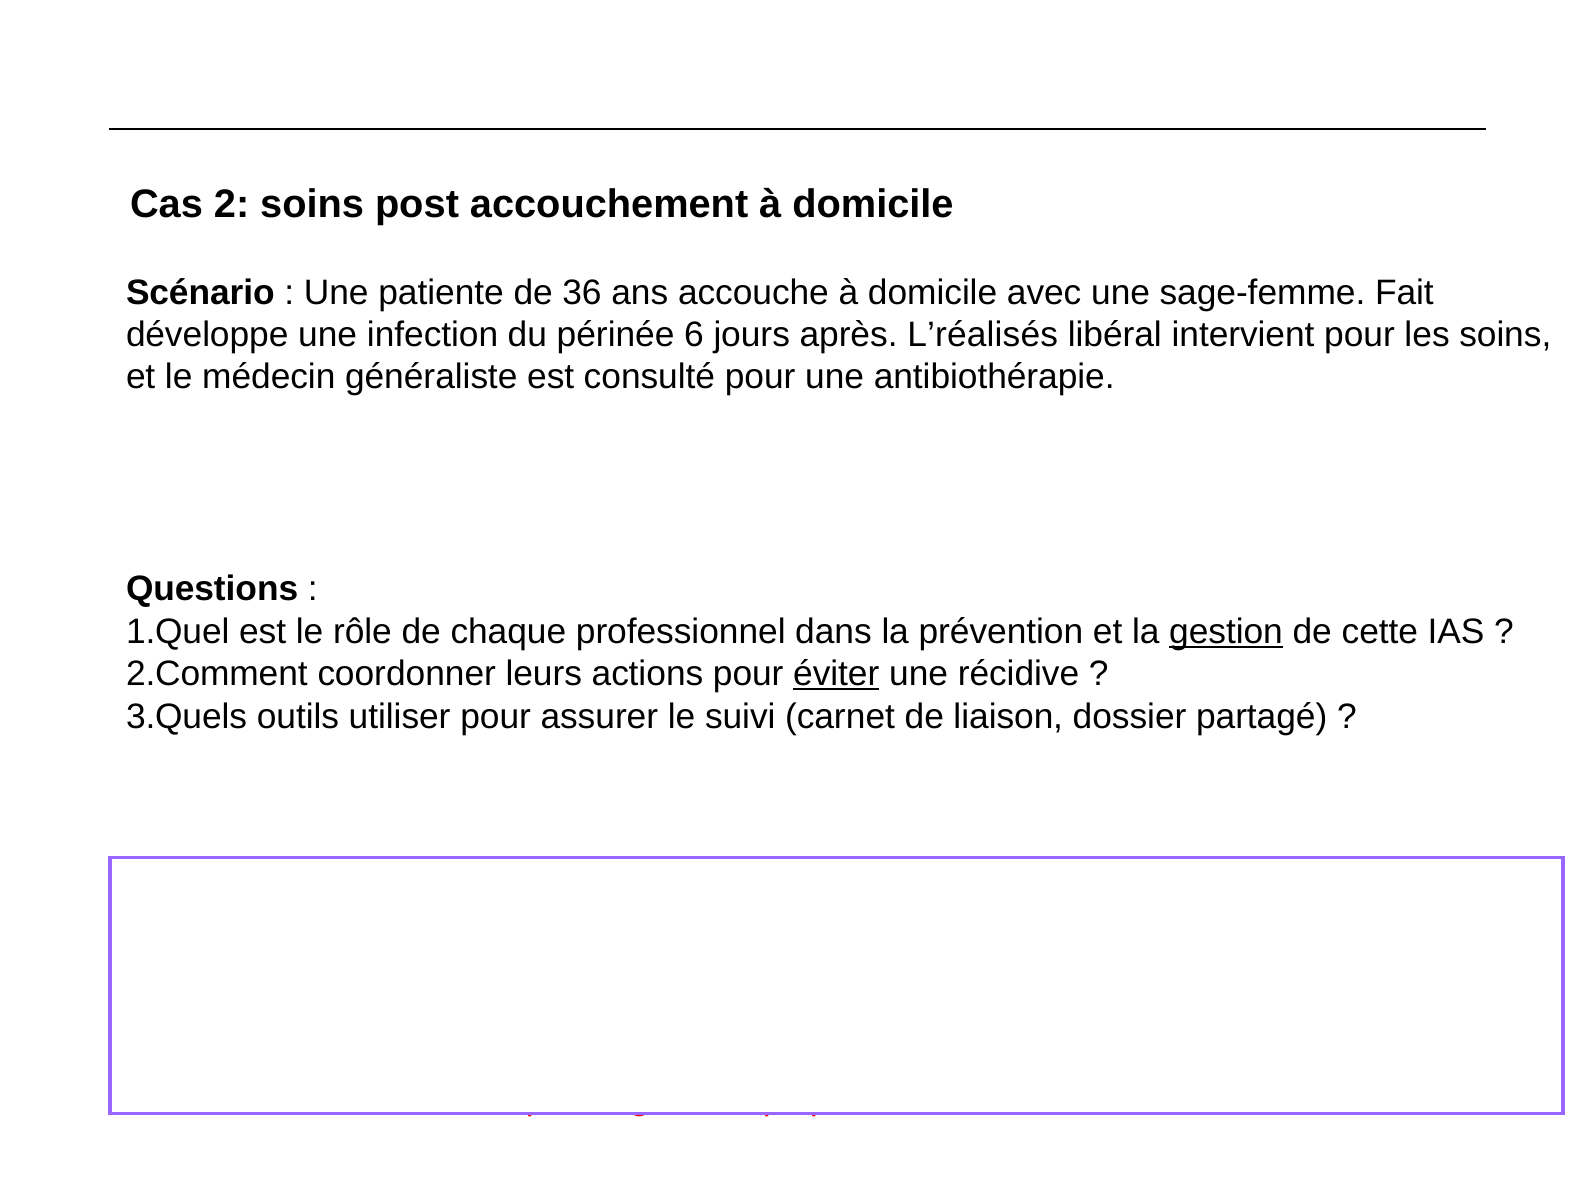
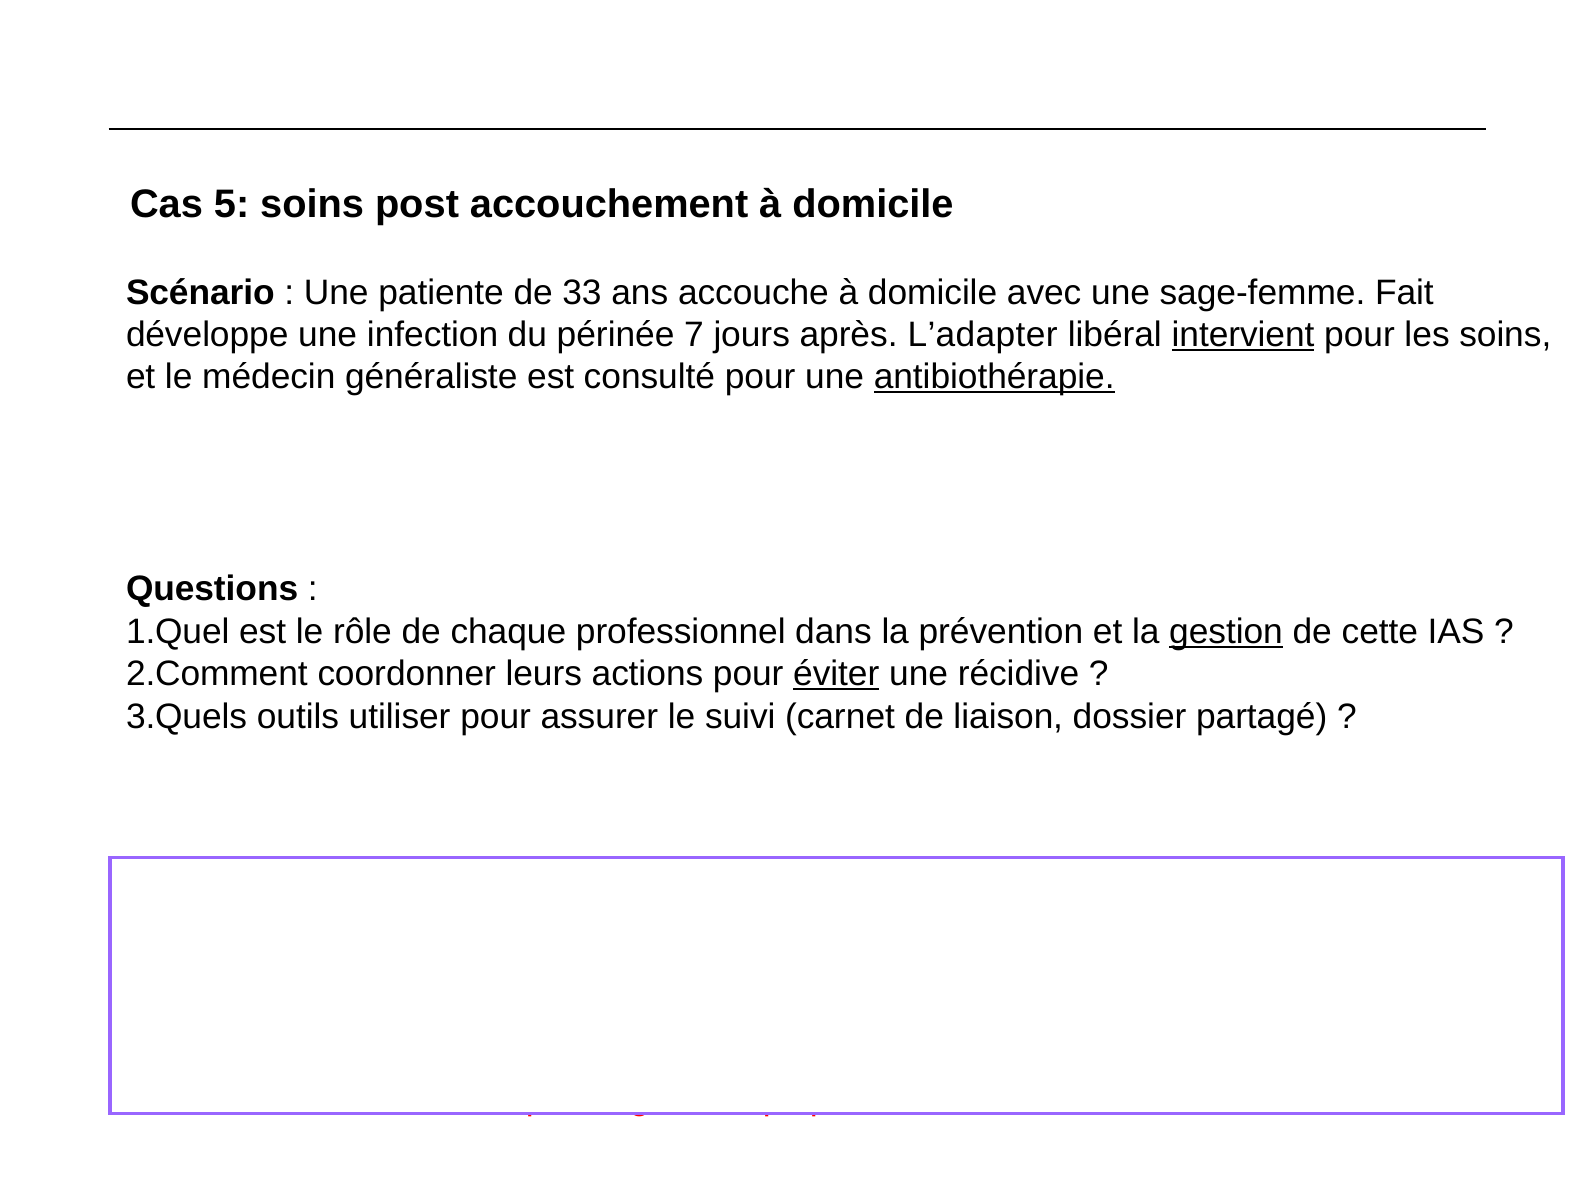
2: 2 -> 5 (232, 204)
36: 36 -> 33 (582, 292)
6: 6 -> 7 (694, 335)
L’réalisés: L’réalisés -> L’adapter (983, 335)
intervient underline: none -> present (1243, 335)
antibiothérapie underline: none -> present (994, 377)
